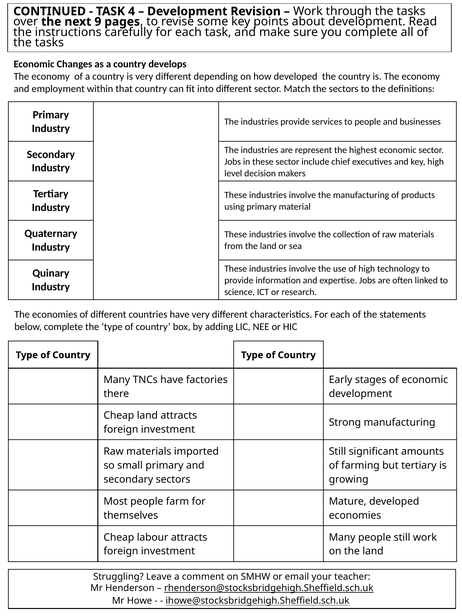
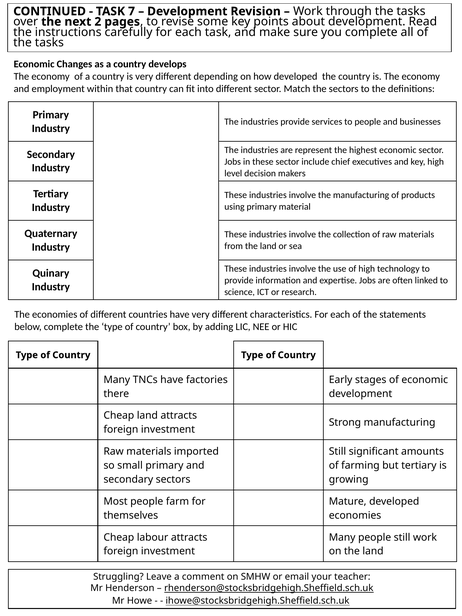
4: 4 -> 7 (132, 11)
9: 9 -> 2 (98, 22)
